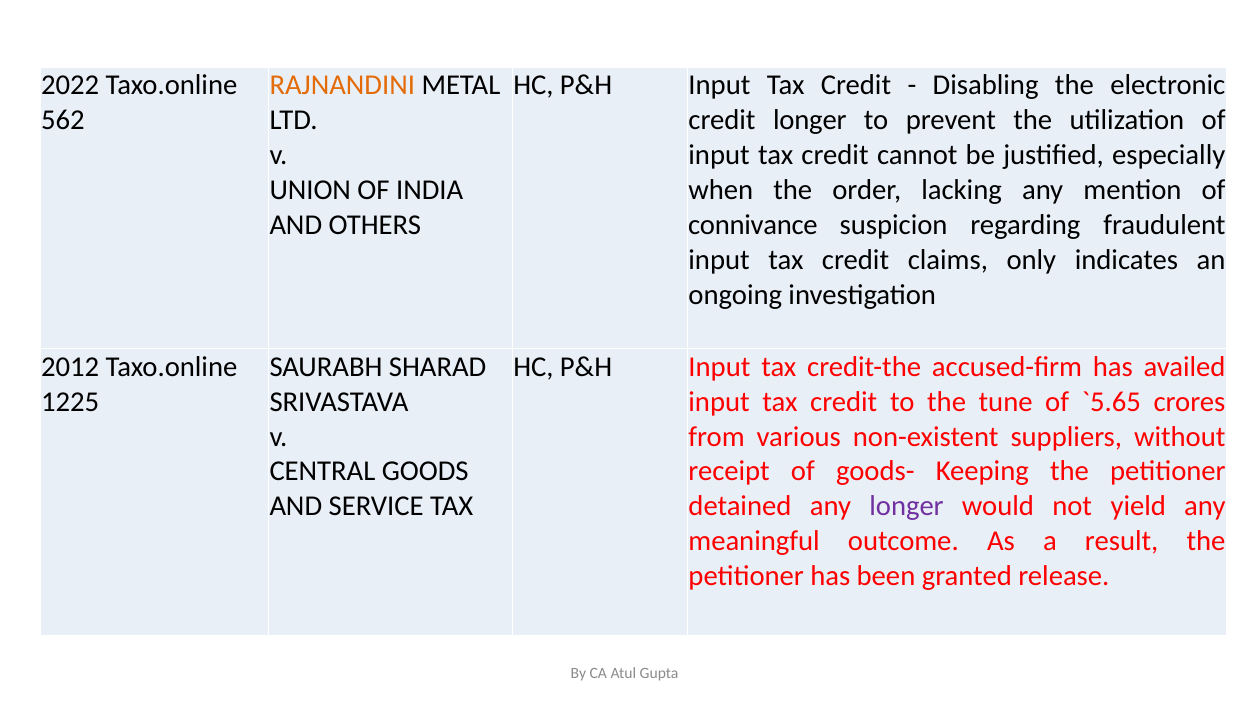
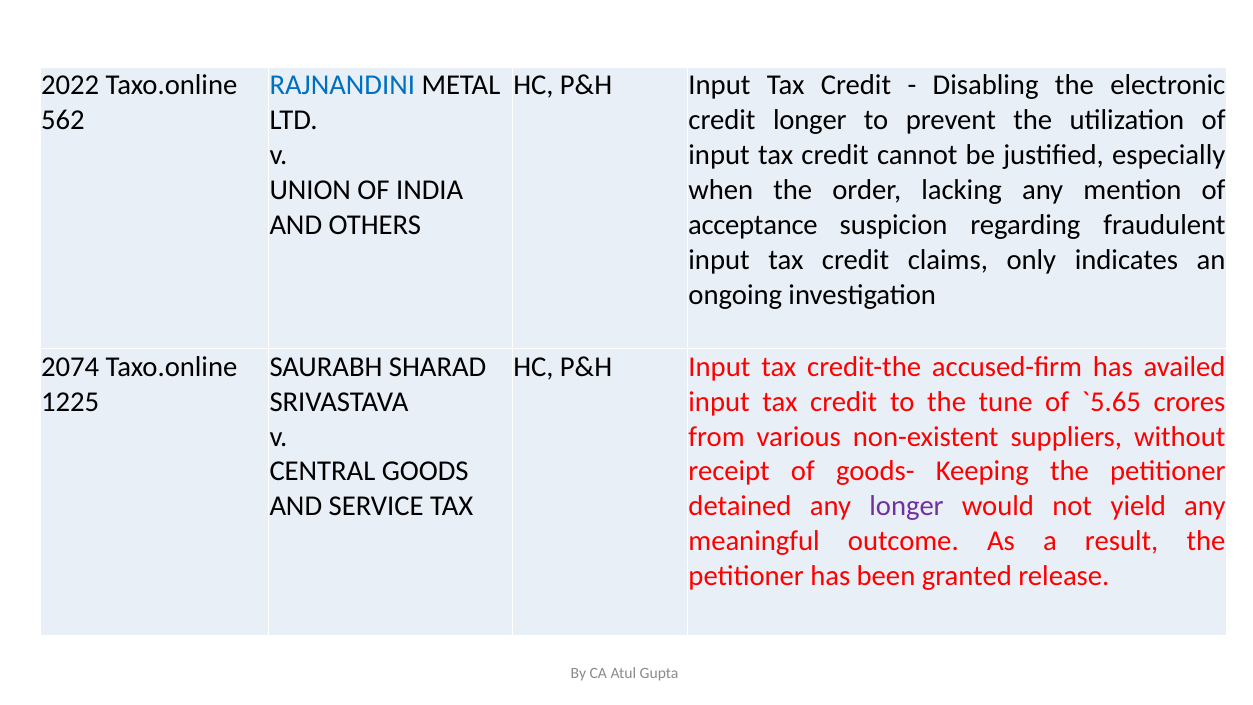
RAJNANDINI colour: orange -> blue (342, 85)
connivance: connivance -> acceptance (753, 225)
2012: 2012 -> 2074 (70, 367)
